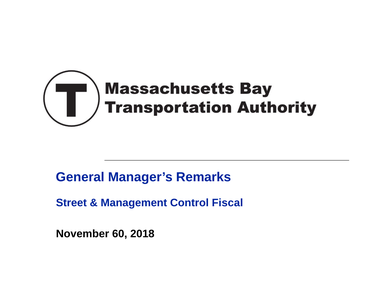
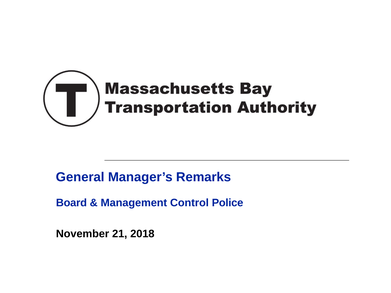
Street: Street -> Board (71, 203)
Fiscal: Fiscal -> Police (228, 203)
60: 60 -> 21 (120, 234)
